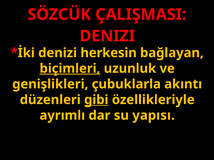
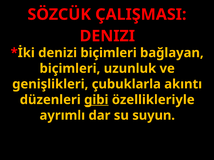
denizi herkesin: herkesin -> biçimleri (109, 53)
biçimleri underline: present -> none (70, 69)
yapısı: yapısı -> suyun (154, 116)
